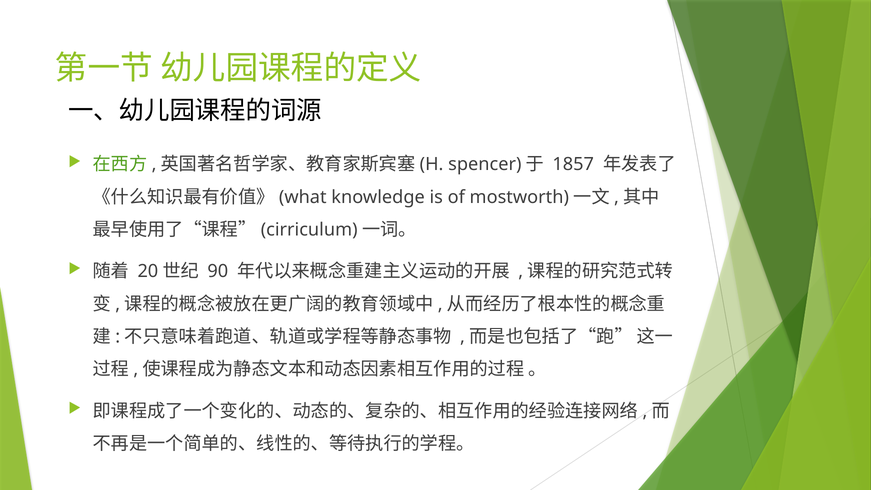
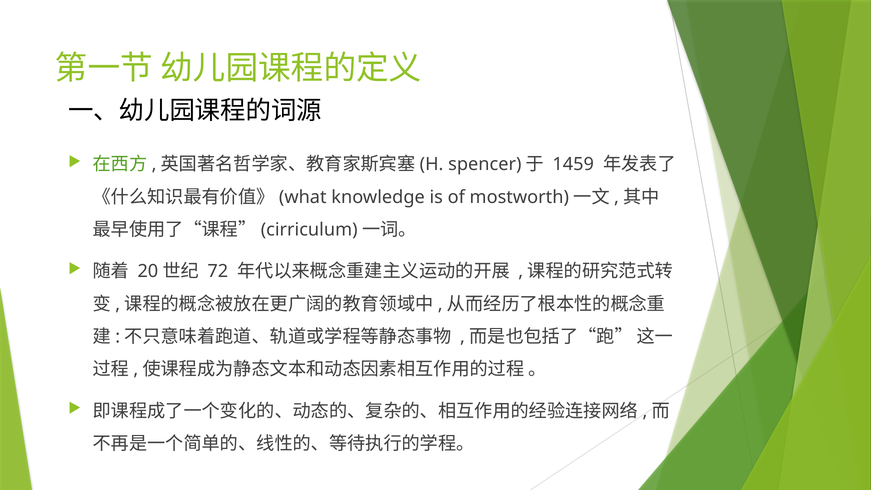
1857: 1857 -> 1459 (573, 164)
90: 90 -> 72 (218, 271)
